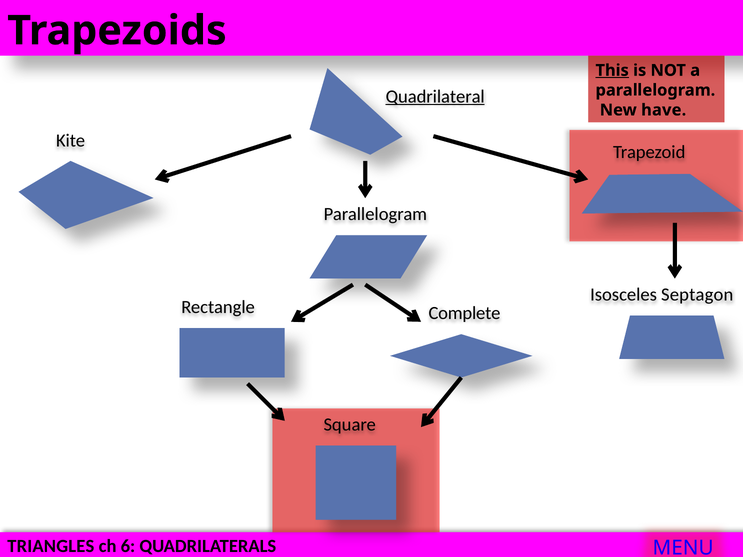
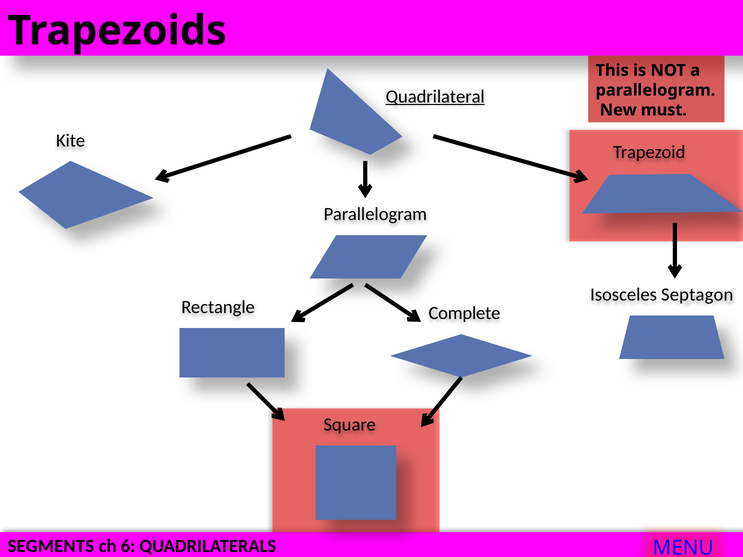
This underline: present -> none (612, 70)
have: have -> must (664, 110)
TRIANGLES: TRIANGLES -> SEGMENTS (51, 546)
